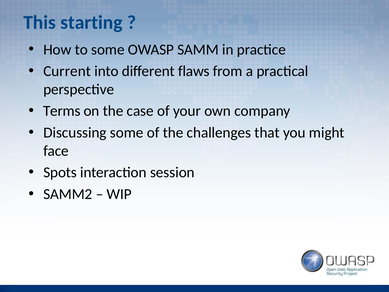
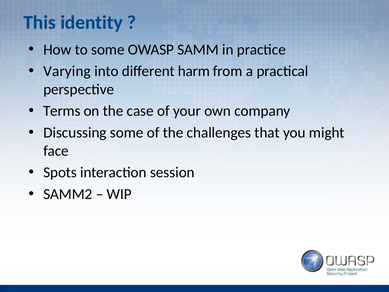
starting: starting -> identity (91, 23)
Current: Current -> Varying (67, 71)
flaws: flaws -> harm (194, 71)
